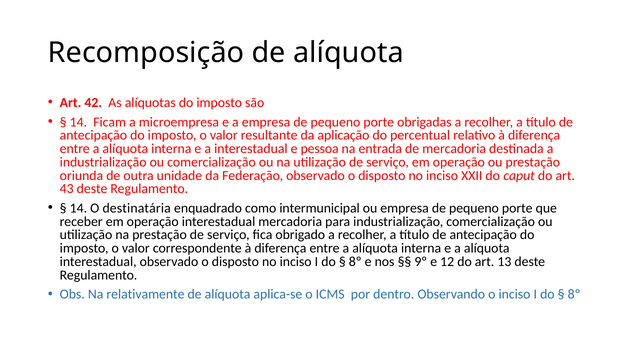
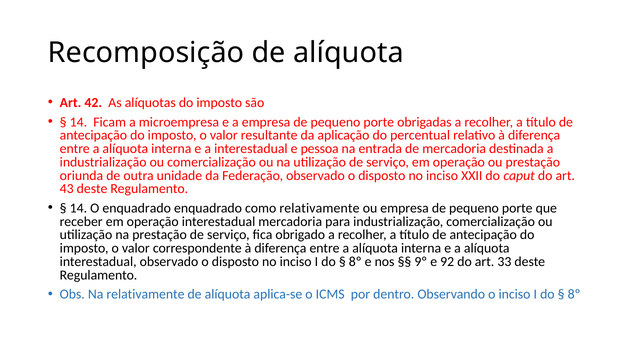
O destinatária: destinatária -> enquadrado (137, 208)
como intermunicipal: intermunicipal -> relativamente (319, 208)
12: 12 -> 92 (447, 262)
13: 13 -> 33 (504, 262)
